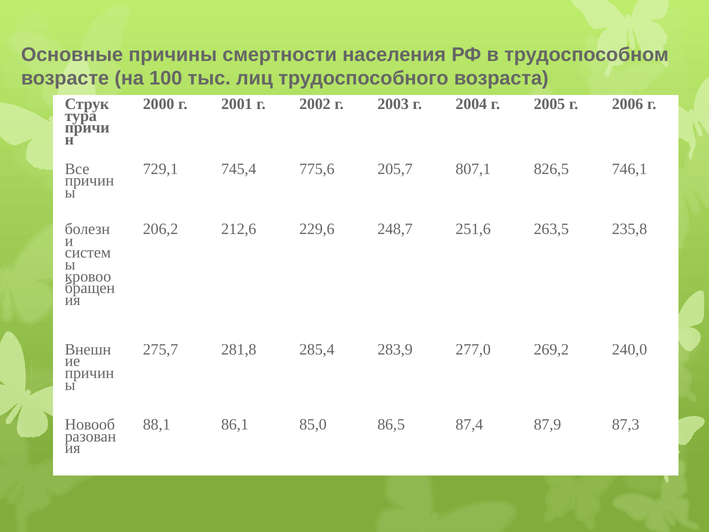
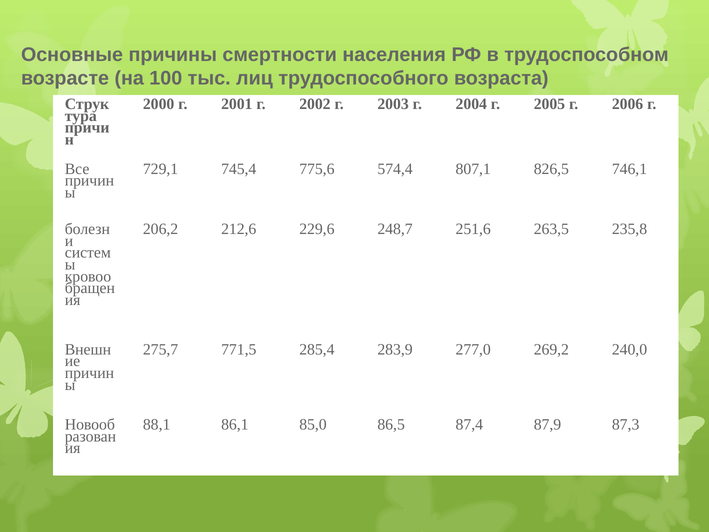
205,7: 205,7 -> 574,4 (395, 169)
281,8: 281,8 -> 771,5 (239, 349)
